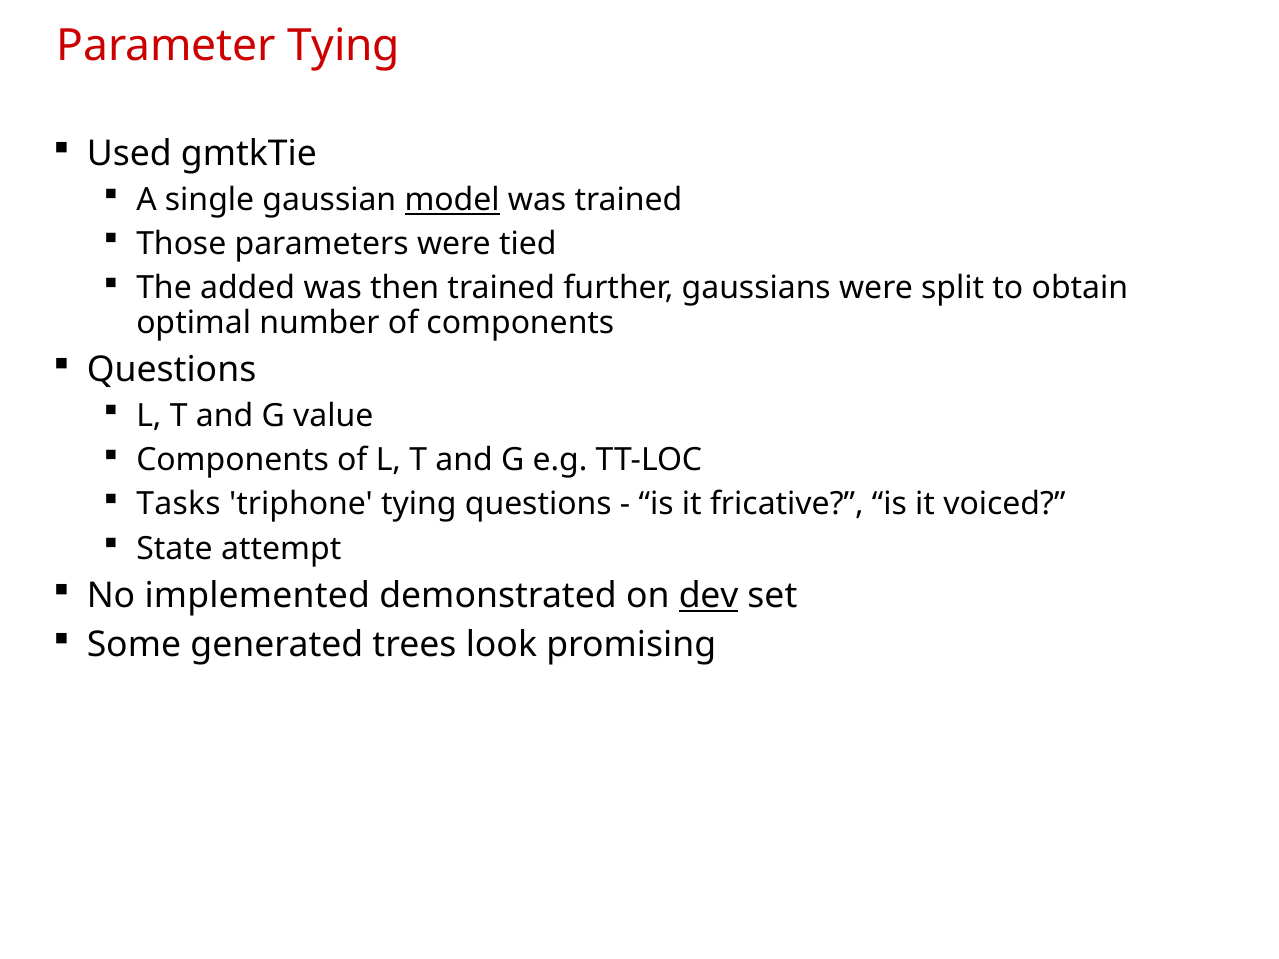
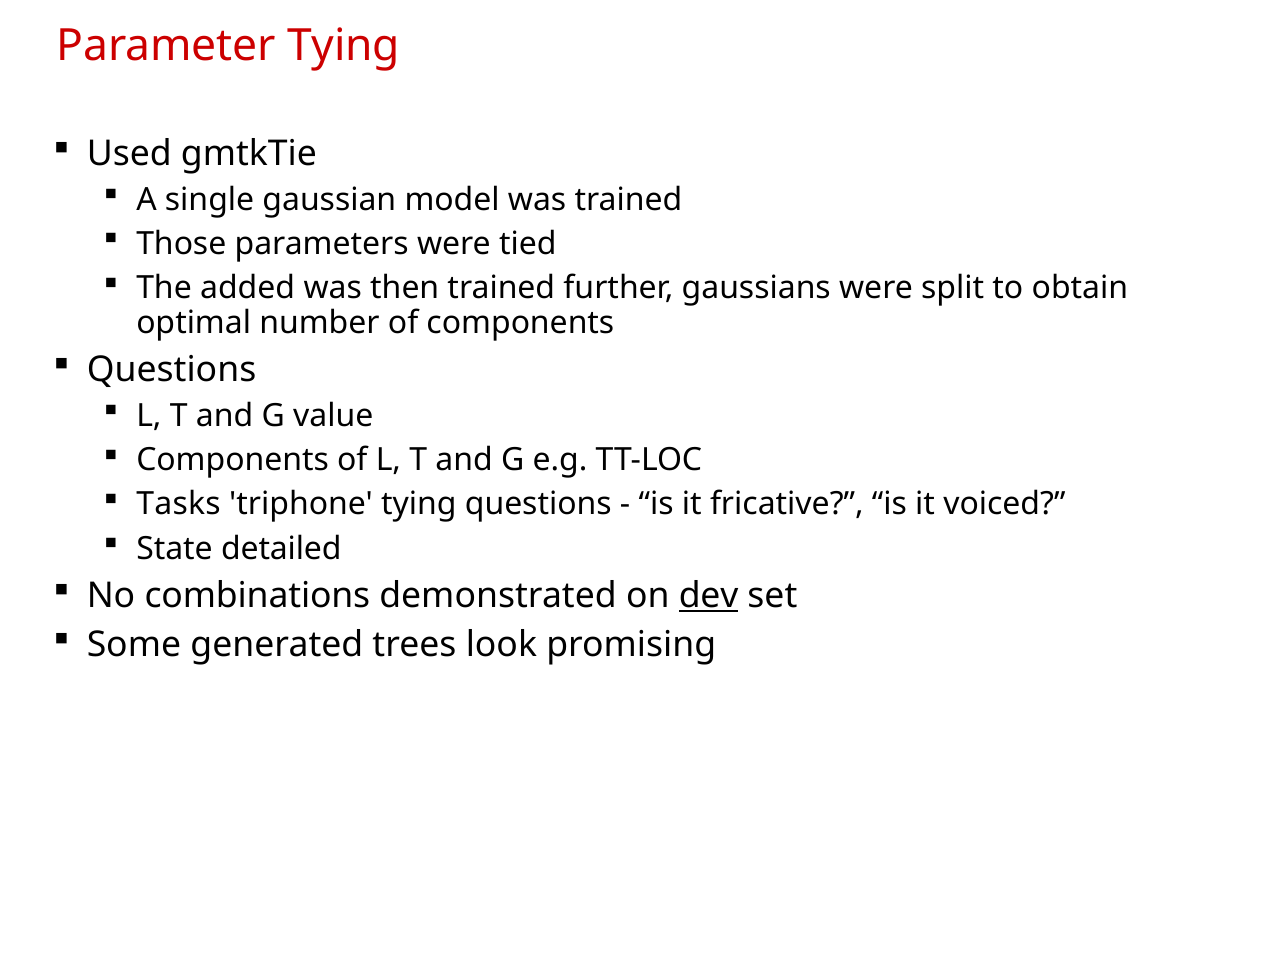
model underline: present -> none (452, 200)
attempt: attempt -> detailed (281, 549)
implemented: implemented -> combinations (257, 596)
